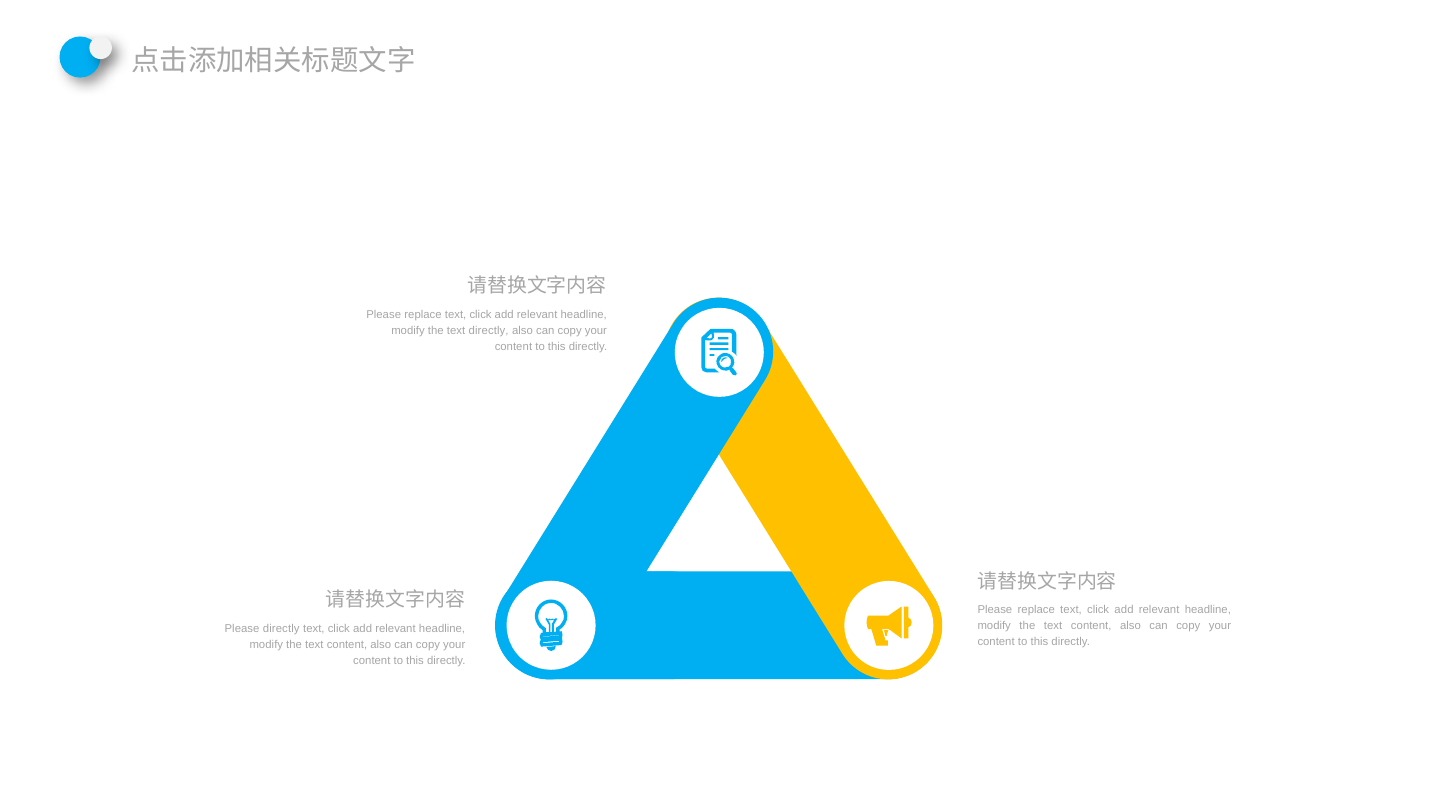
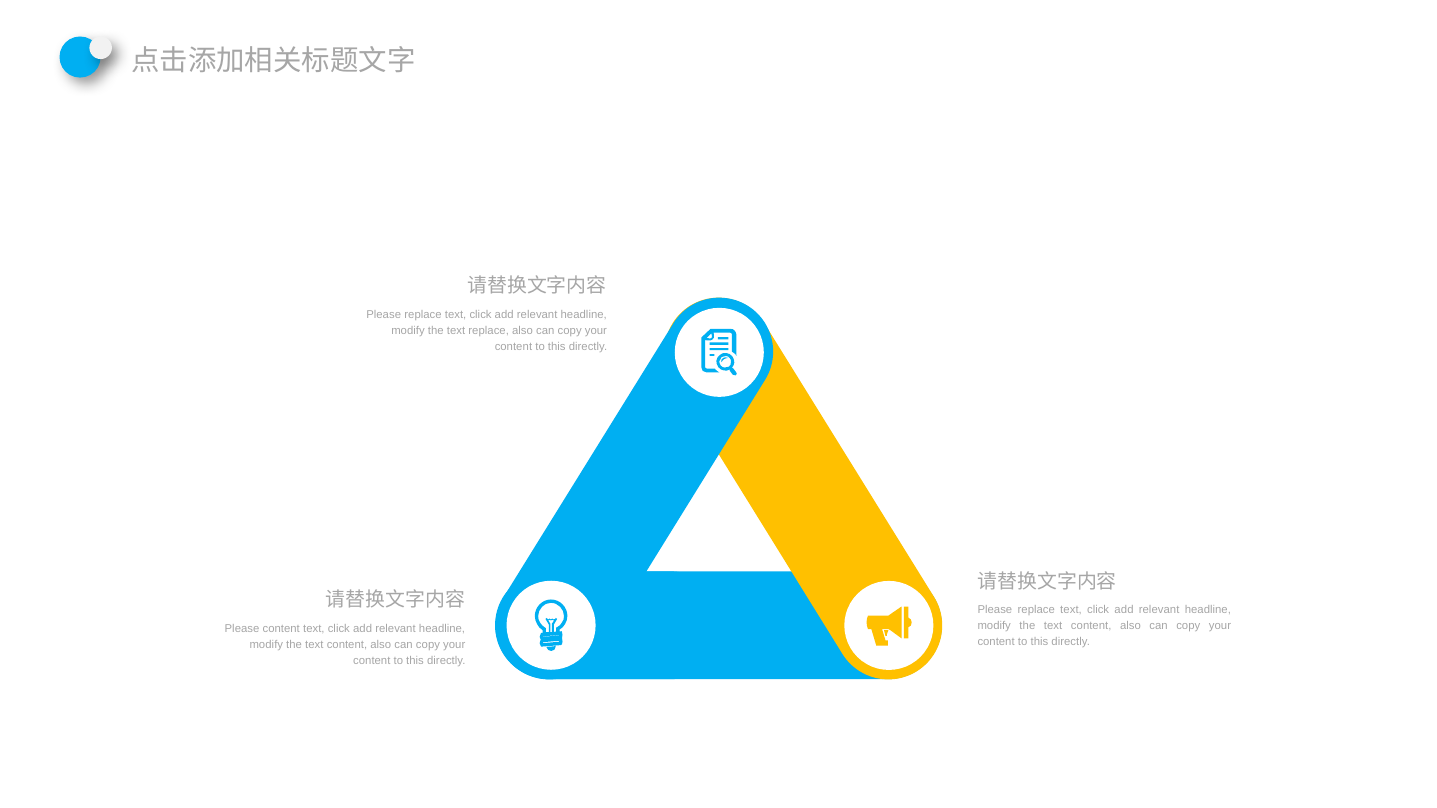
text directly: directly -> replace (489, 331)
Please directly: directly -> content (281, 629)
